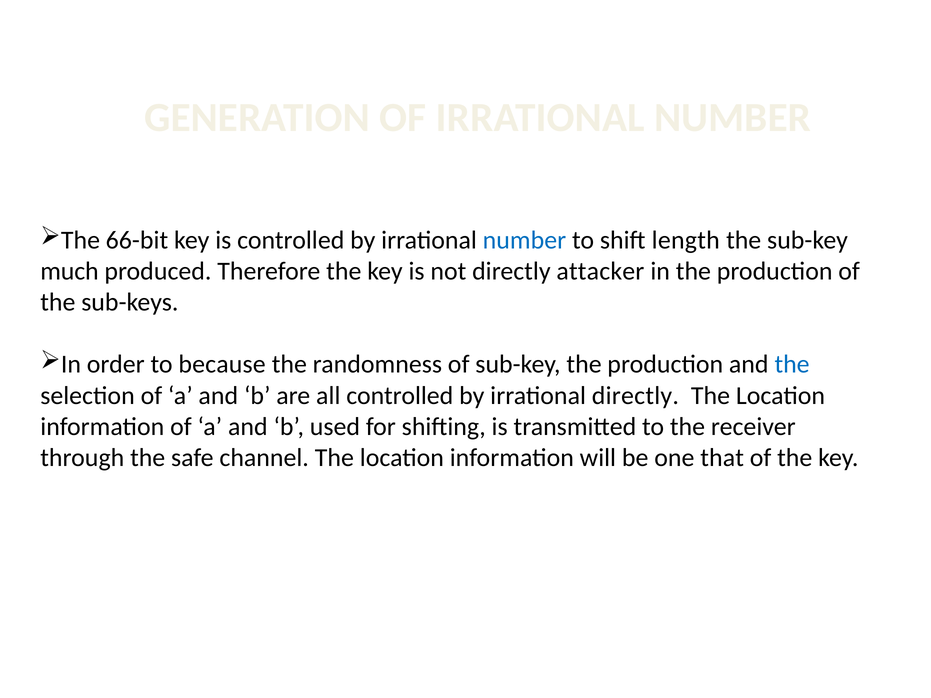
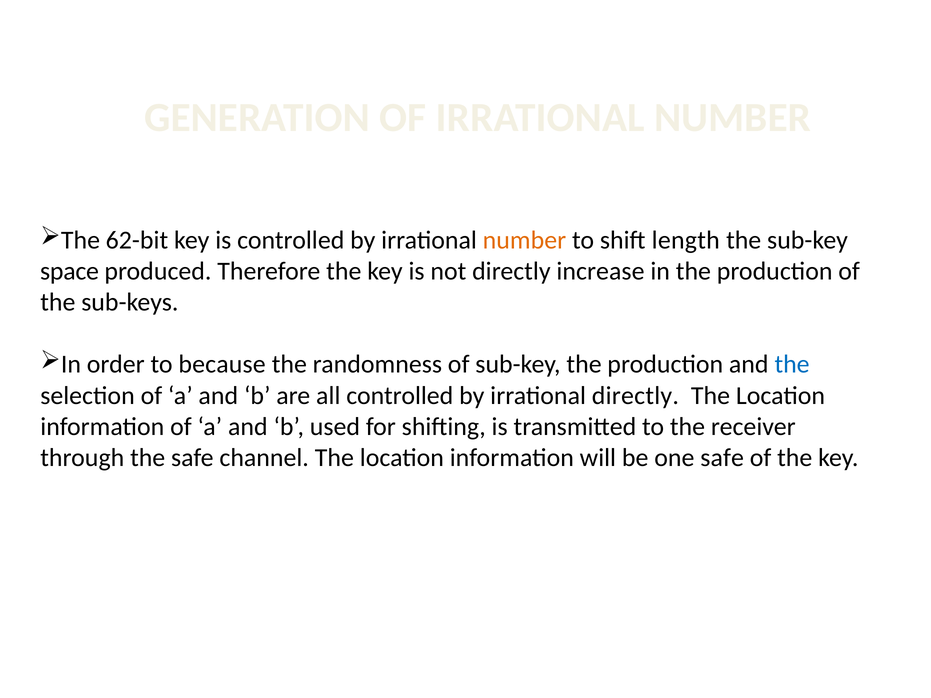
66-bit: 66-bit -> 62-bit (137, 240)
number colour: blue -> orange (524, 240)
much: much -> space (70, 271)
attacker: attacker -> increase (600, 271)
one that: that -> safe (722, 458)
